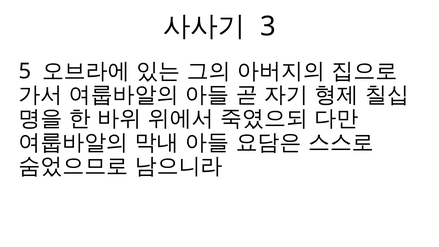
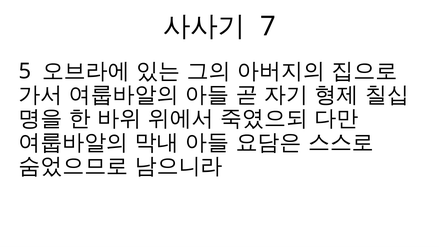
3: 3 -> 7 (268, 26)
